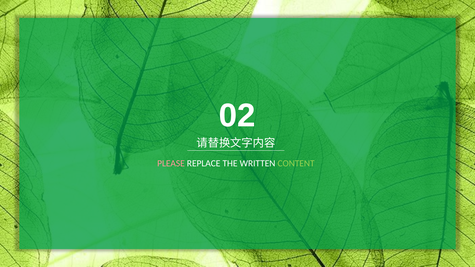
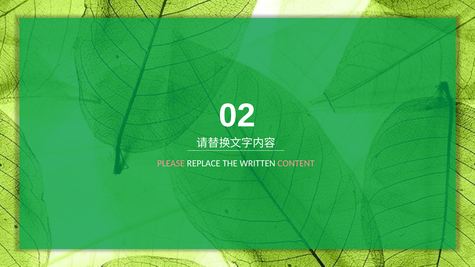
CONTENT colour: light green -> pink (296, 163)
